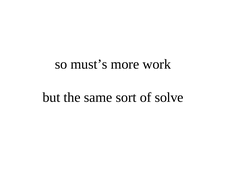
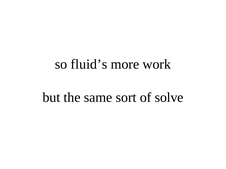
must’s: must’s -> fluid’s (89, 64)
